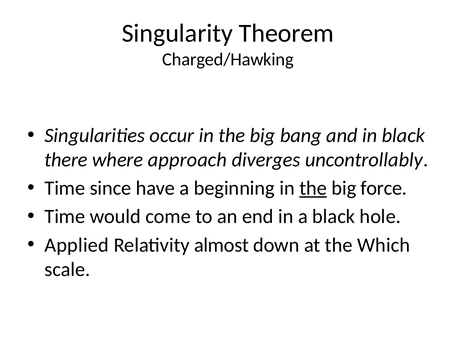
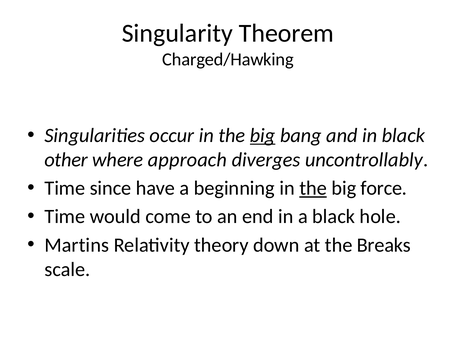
big underline: none -> present (263, 135)
there: there -> other (66, 160)
Applied: Applied -> Martins (77, 245)
almost: almost -> theory (221, 245)
Which: Which -> Breaks (384, 245)
